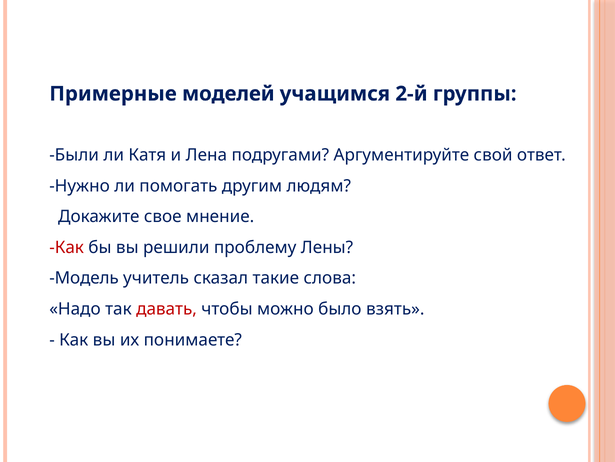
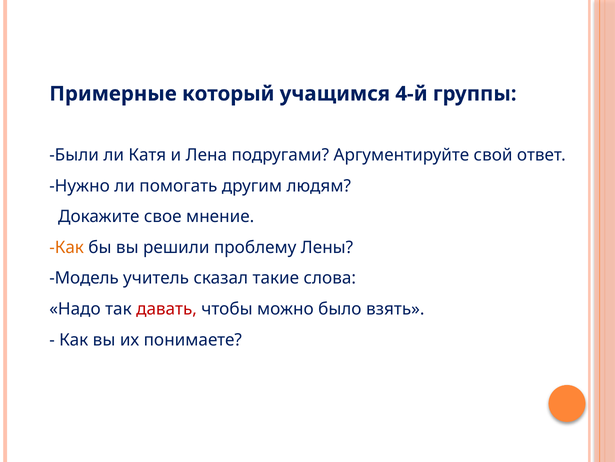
моделей: моделей -> который (228, 94)
2-й: 2-й -> 4-й (411, 94)
Как colour: red -> orange (67, 247)
